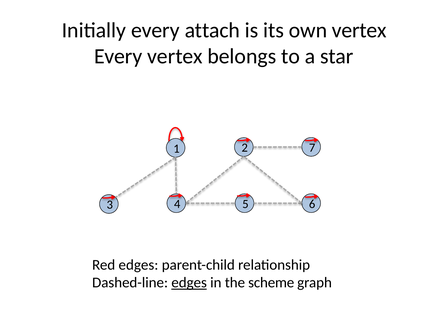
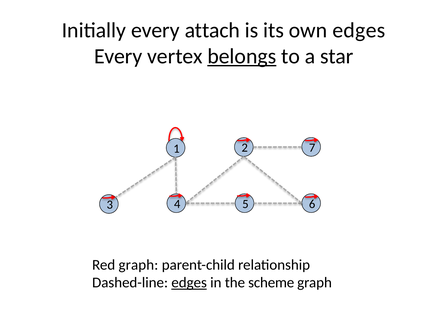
own vertex: vertex -> edges (359, 30)
belongs underline: none -> present (242, 56)
Red edges: edges -> graph (138, 265)
